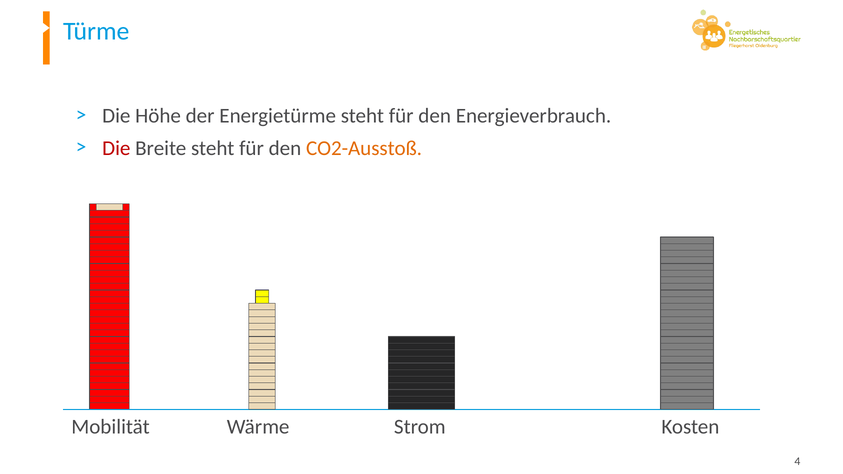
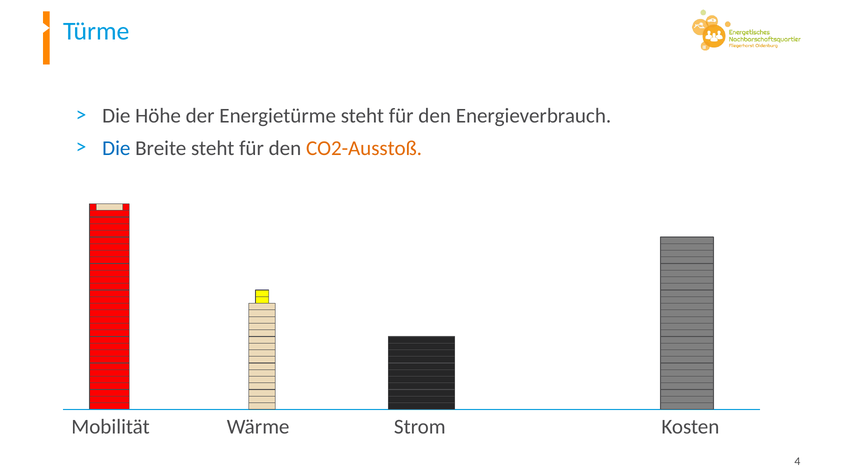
Die colour: red -> blue (116, 148)
